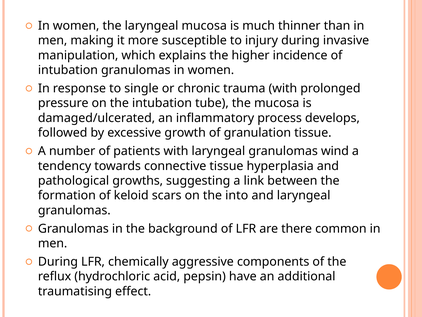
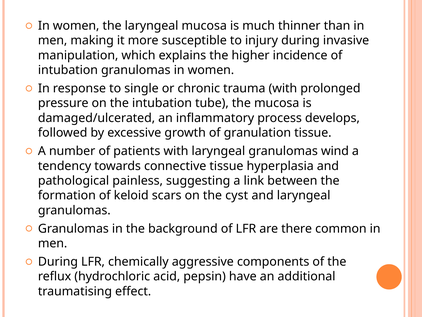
growths: growths -> painless (138, 180)
into: into -> cyst (237, 195)
